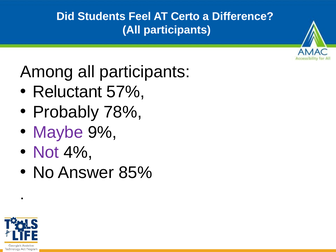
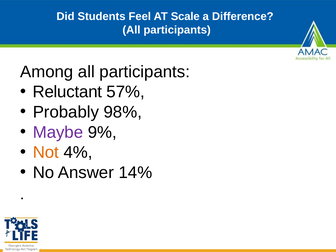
Certo: Certo -> Scale (185, 16)
78%: 78% -> 98% (123, 112)
Not colour: purple -> orange (46, 152)
85%: 85% -> 14% (135, 173)
